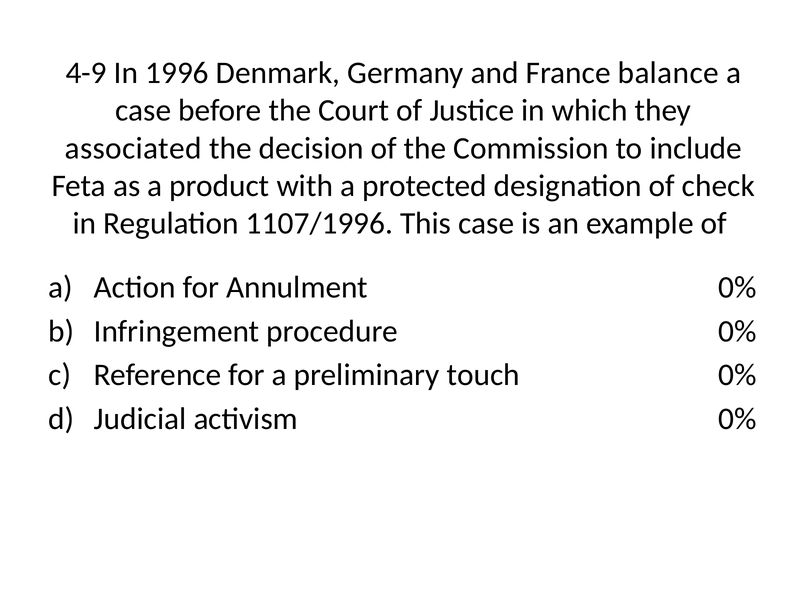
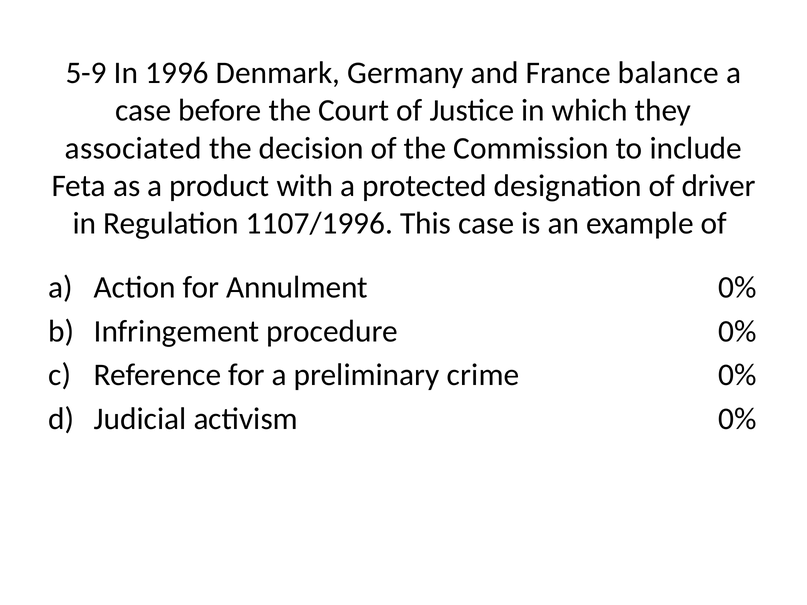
4-9: 4-9 -> 5-9 (86, 73)
check: check -> driver (719, 186)
touch: touch -> crime (483, 375)
